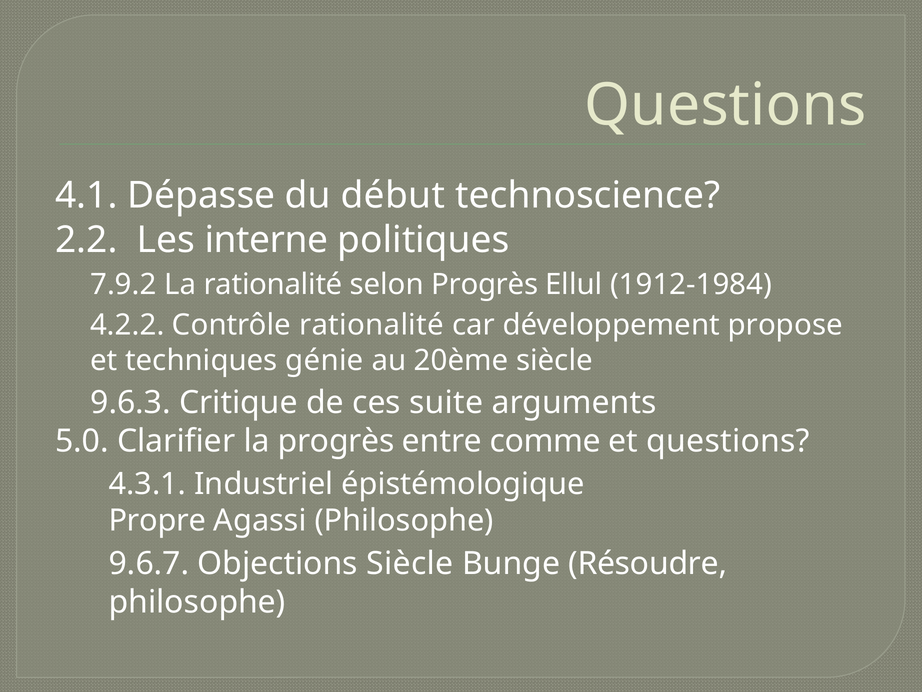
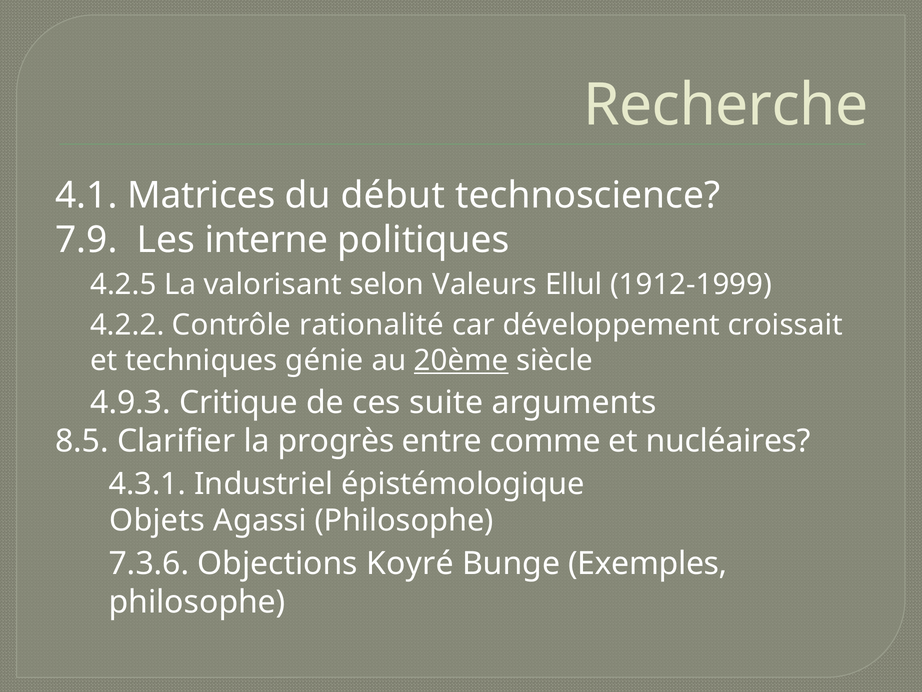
Questions: Questions -> Recherche (726, 105)
Dépasse: Dépasse -> Matrices (201, 195)
2.2: 2.2 -> 7.9 (86, 240)
7.9.2: 7.9.2 -> 4.2.5 (123, 285)
La rationalité: rationalité -> valorisant (273, 285)
selon Progrès: Progrès -> Valeurs (484, 285)
1912-1984: 1912-1984 -> 1912-1999 (691, 285)
propose: propose -> croissait (785, 325)
20ème underline: none -> present (461, 360)
9.6.3: 9.6.3 -> 4.9.3 (131, 402)
5.0: 5.0 -> 8.5 (82, 441)
et questions: questions -> nucléaires (728, 441)
Propre: Propre -> Objets (157, 520)
9.6.7: 9.6.7 -> 7.3.6 (149, 563)
Objections Siècle: Siècle -> Koyré (410, 563)
Résoudre: Résoudre -> Exemples (648, 563)
